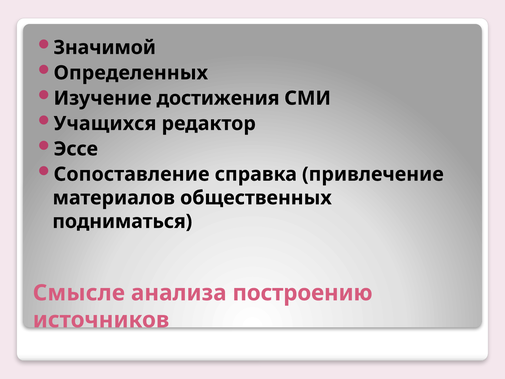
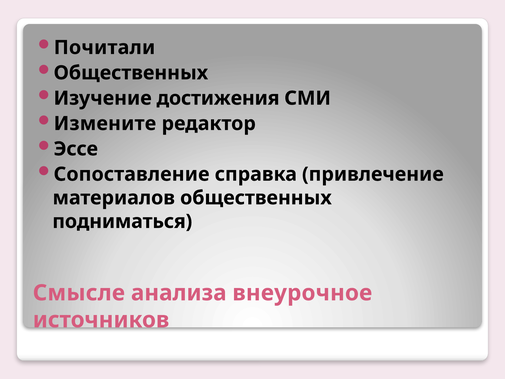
Значимой: Значимой -> Почитали (104, 47)
Определенных: Определенных -> Общественных (131, 73)
Учащихся: Учащихся -> Измените (105, 123)
построению: построению -> внеурочное (302, 293)
